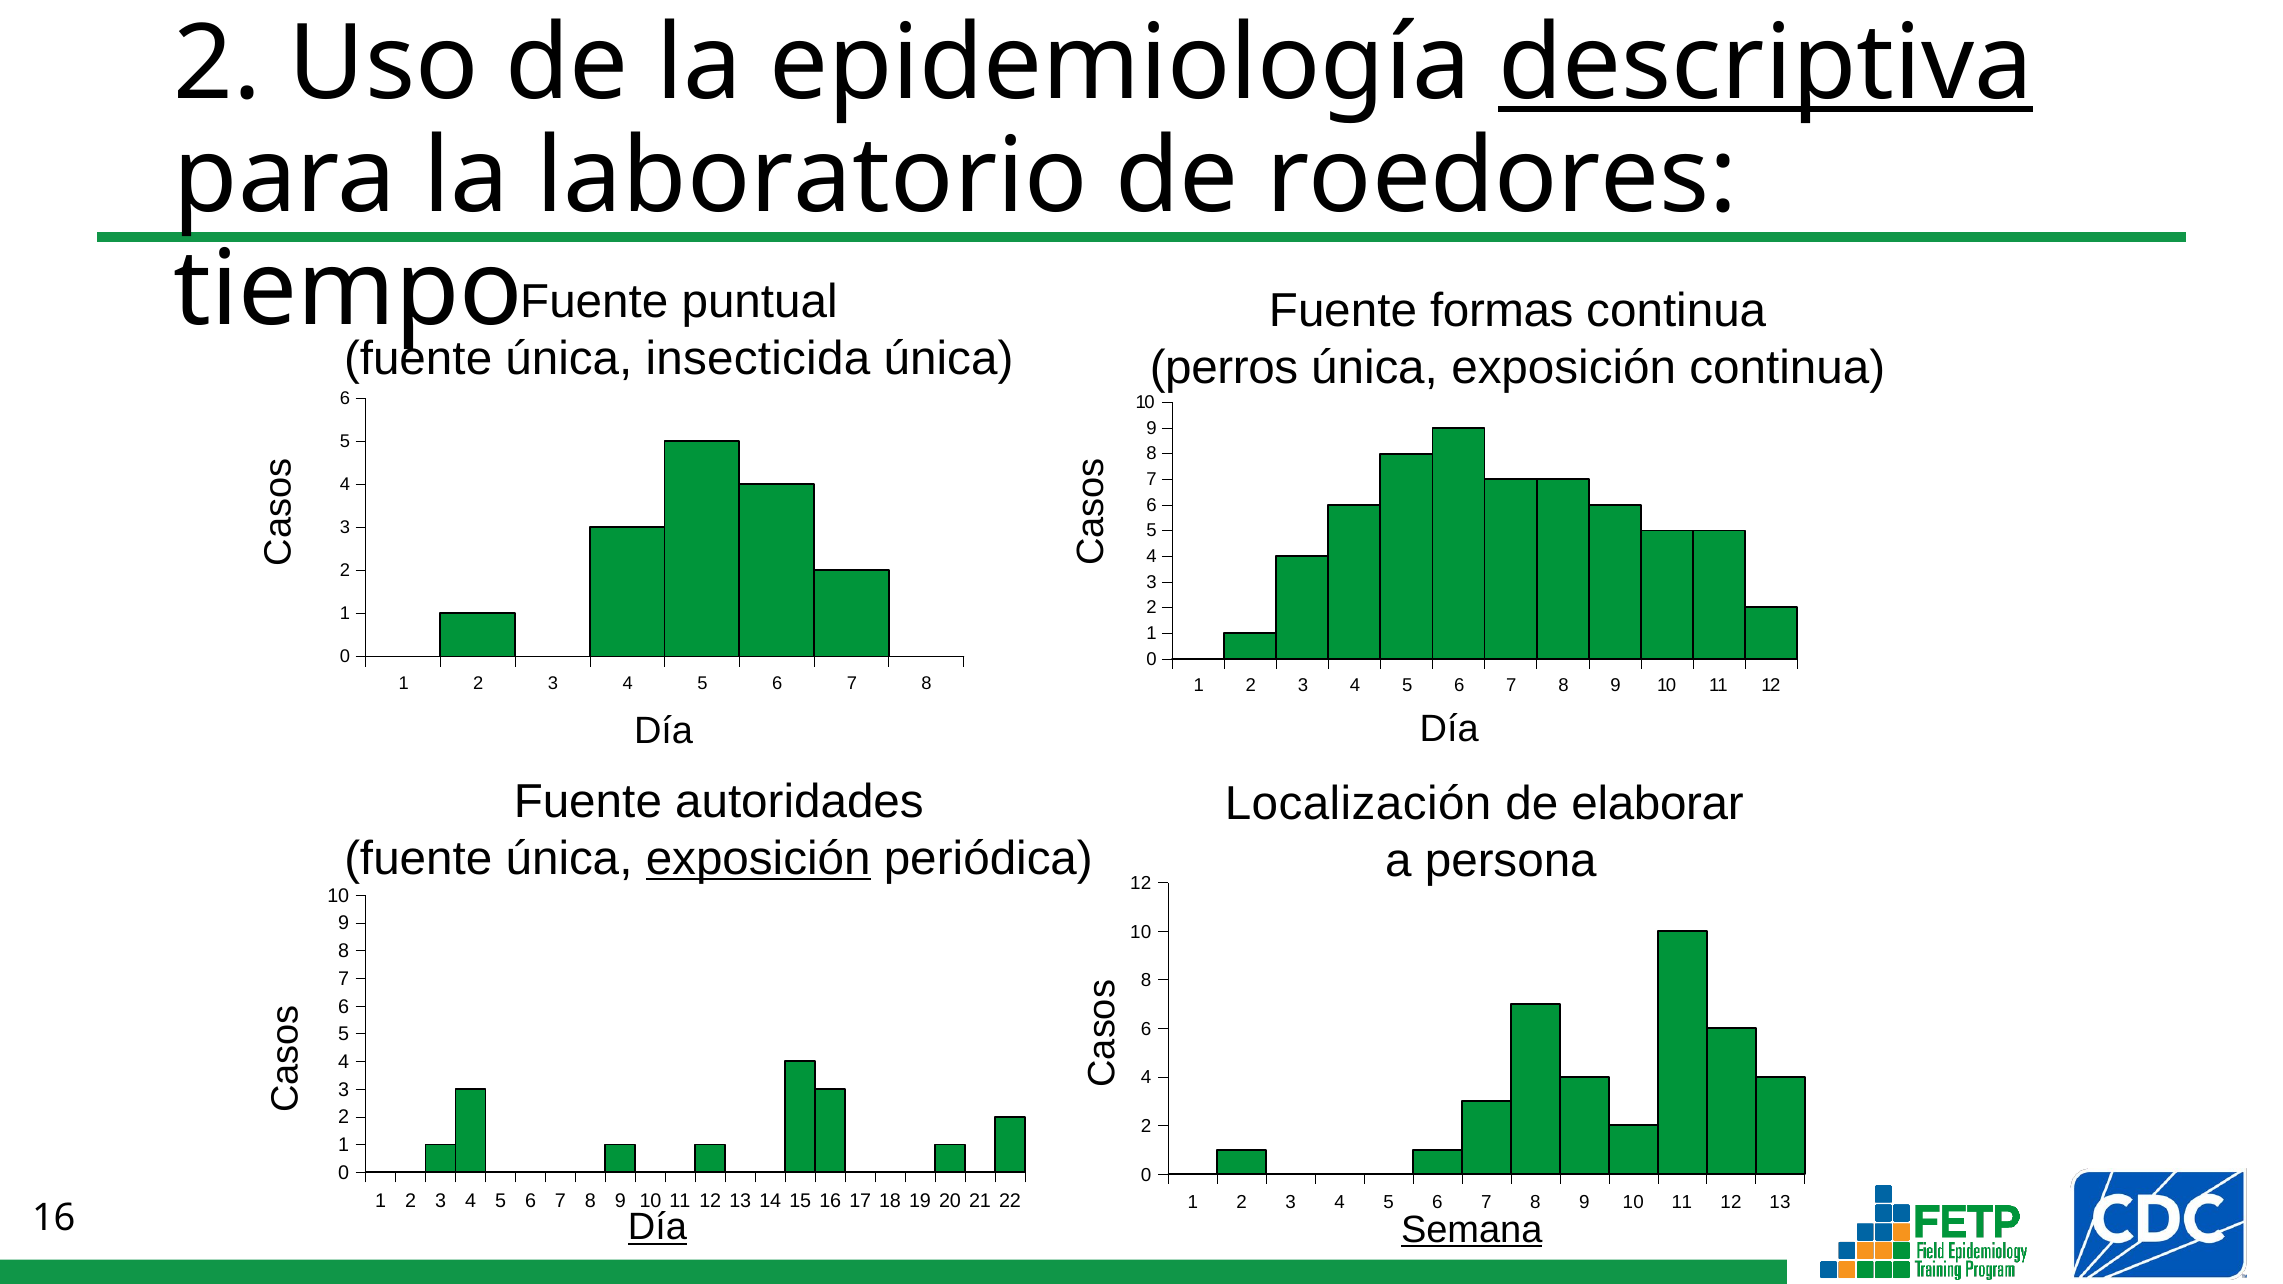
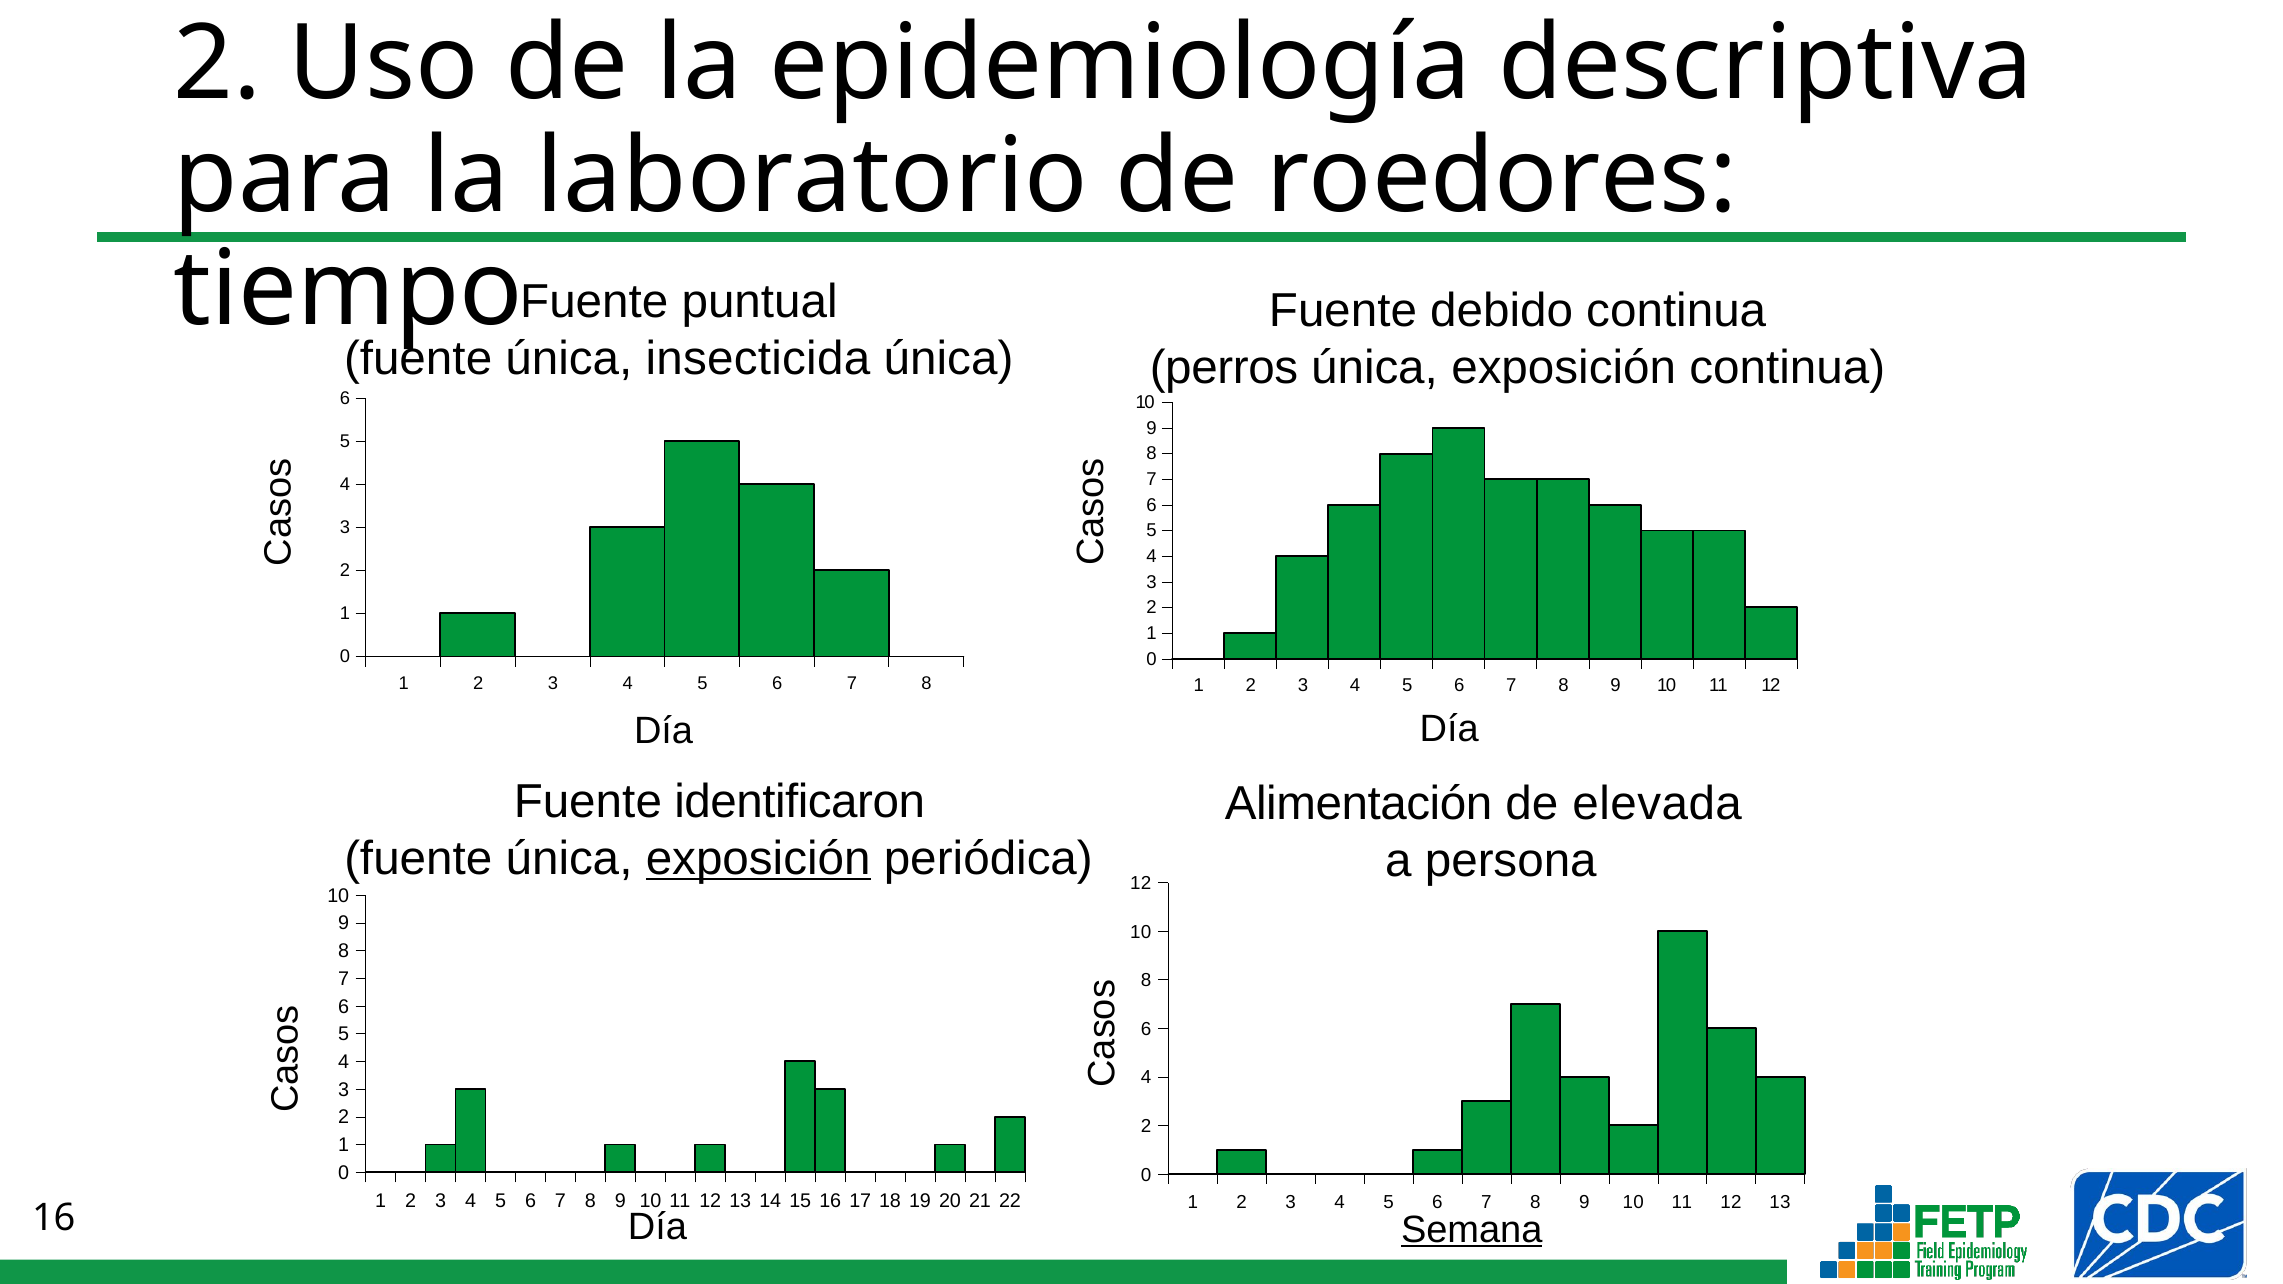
descriptiva underline: present -> none (1766, 64)
formas: formas -> debido (1502, 310)
autoridades: autoridades -> identificaron (800, 802)
Localización: Localización -> Alimentación (1359, 803)
elaborar: elaborar -> elevada (1657, 803)
Día underline: present -> none (657, 1227)
